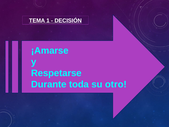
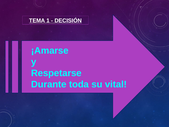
otro: otro -> vital (116, 84)
